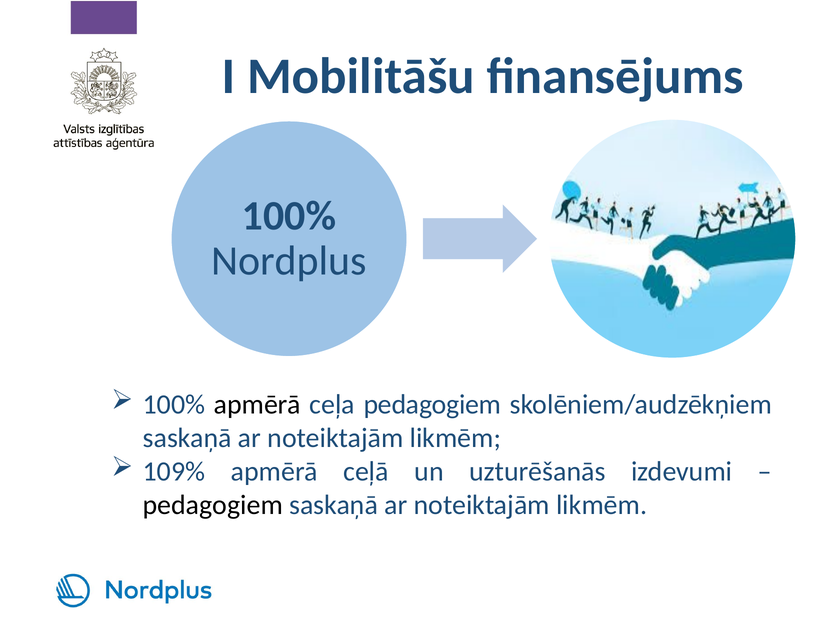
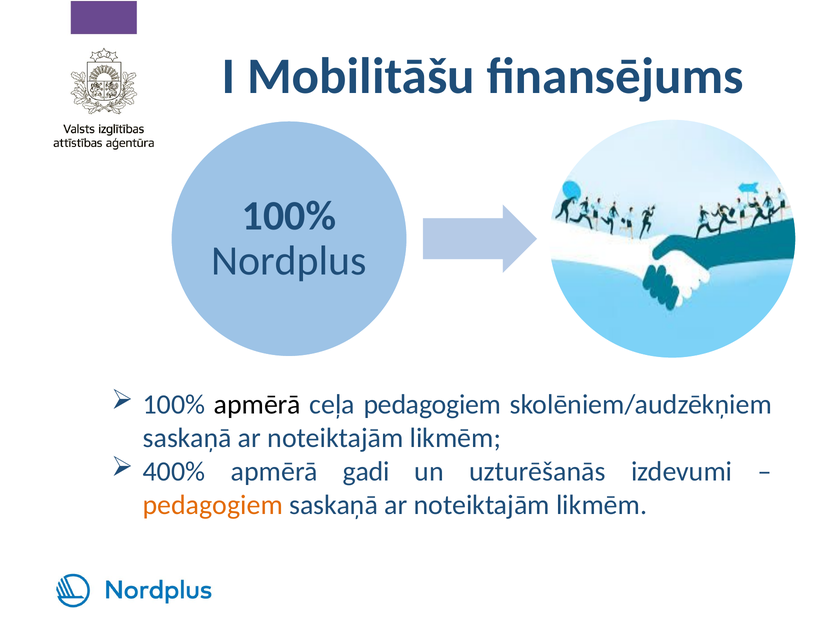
109%: 109% -> 400% (174, 472)
ceļā: ceļā -> gadi (366, 472)
pedagogiem colour: black -> orange (213, 505)
